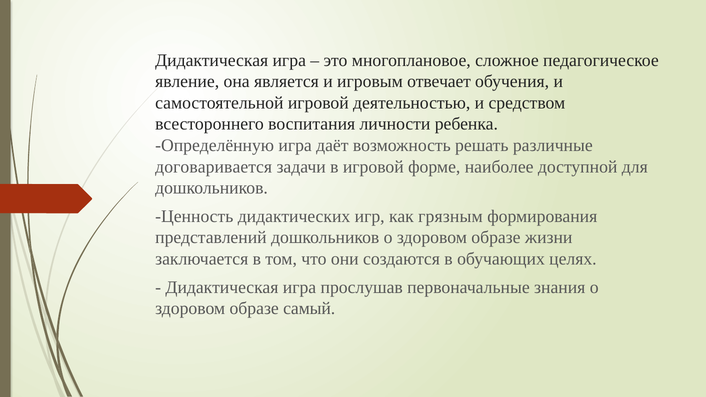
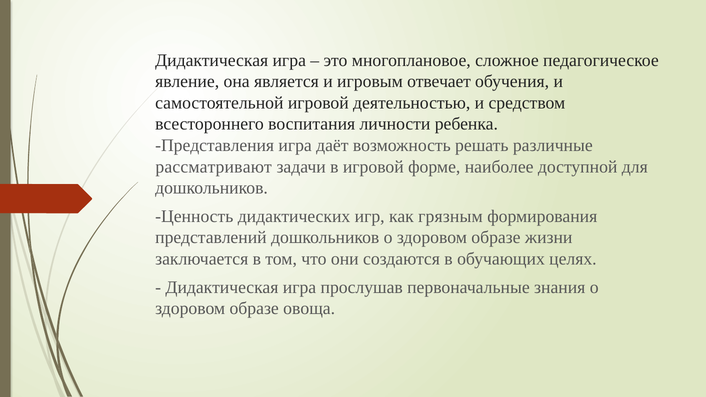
Определённую: Определённую -> Представления (215, 146)
договаривается: договаривается -> рассматривают (214, 167)
самый: самый -> овоща (309, 309)
